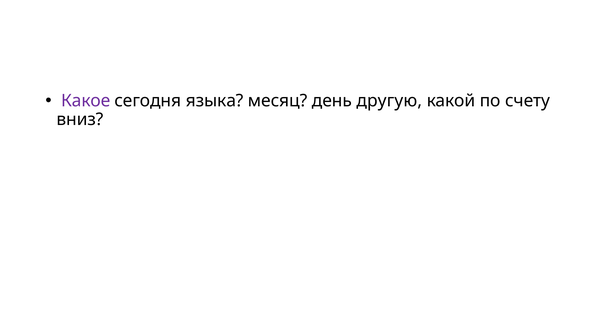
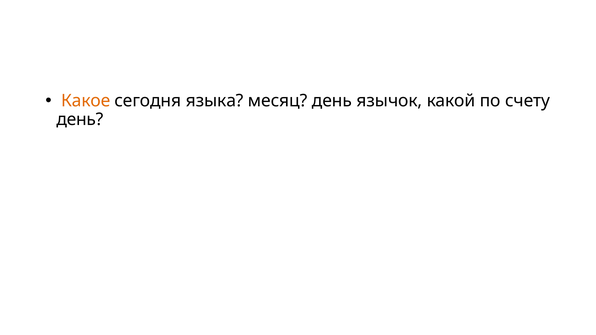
Какое colour: purple -> orange (86, 101)
другую: другую -> язычок (389, 101)
вниз: вниз -> день (80, 120)
